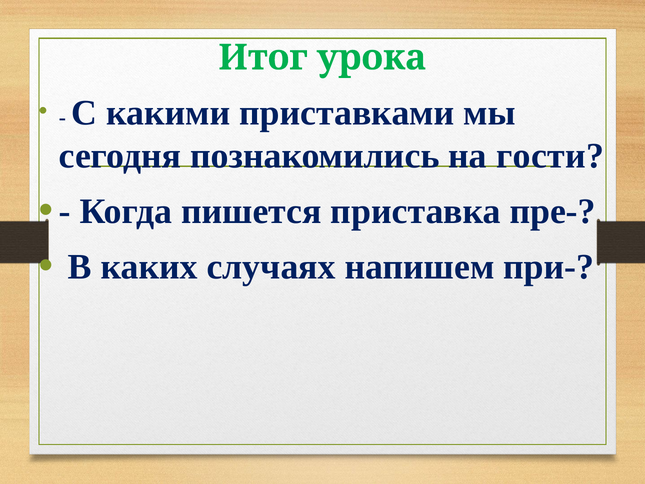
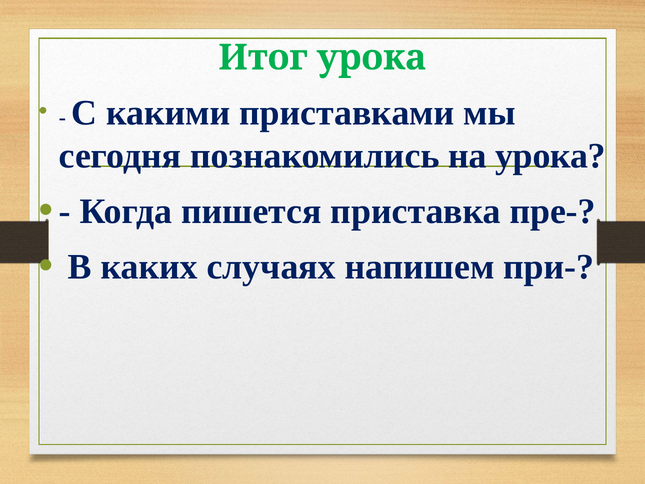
на гости: гости -> урока (551, 156)
